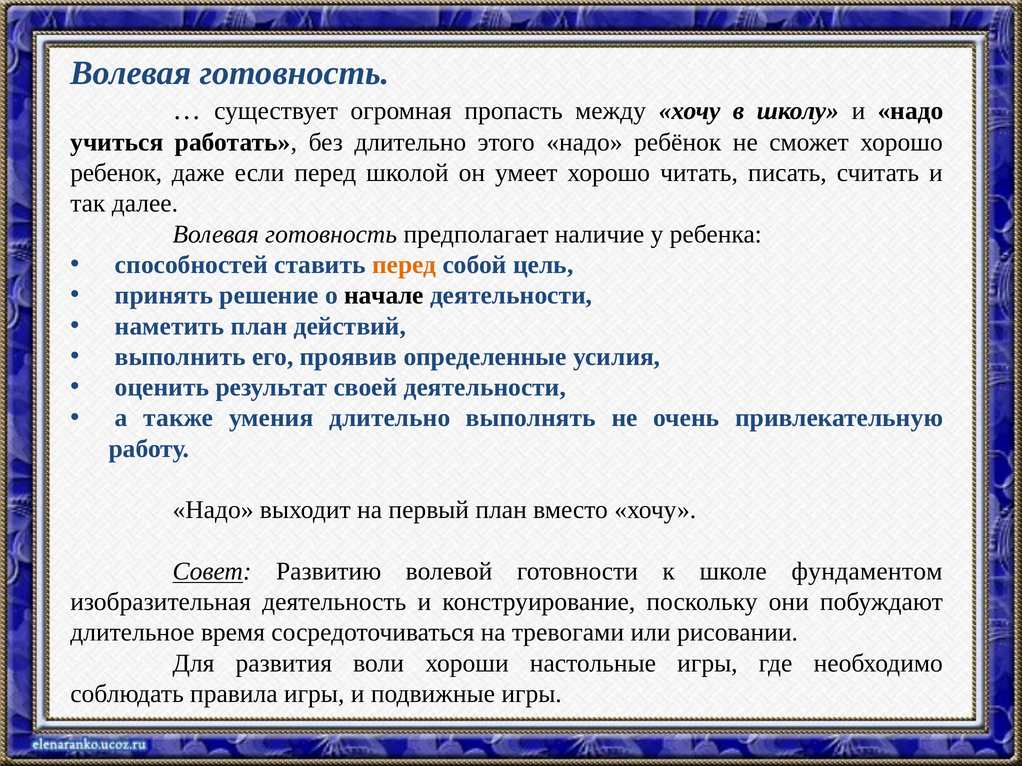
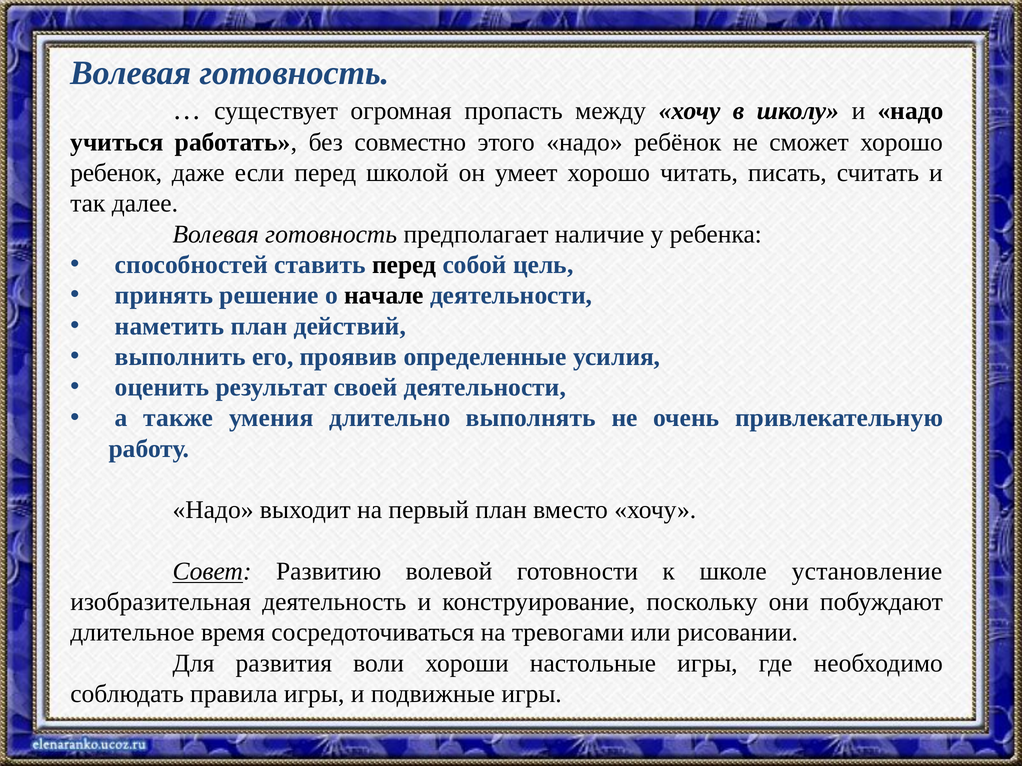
без длительно: длительно -> совместно (410, 142)
перед colour: orange -> black (404, 265)
фундаментом: фундаментом -> установление (867, 572)
